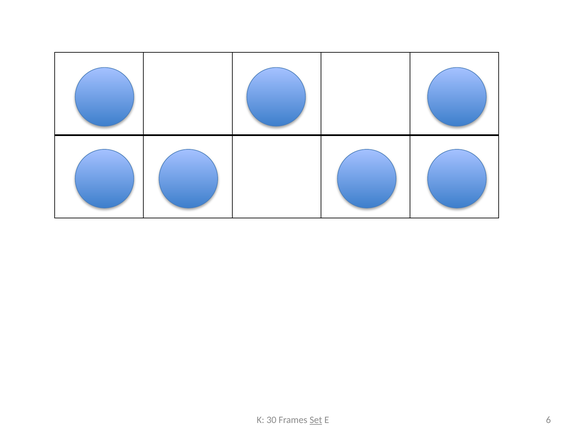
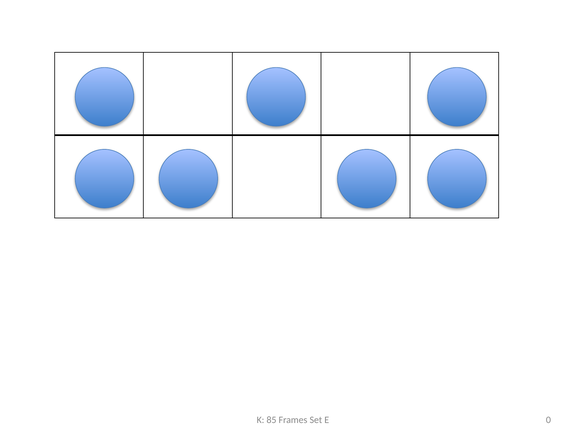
30: 30 -> 85 (271, 420)
Set underline: present -> none (316, 420)
6: 6 -> 0 (548, 420)
